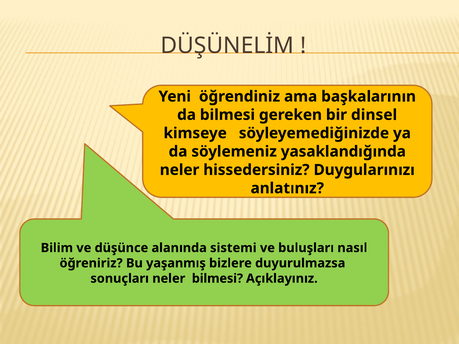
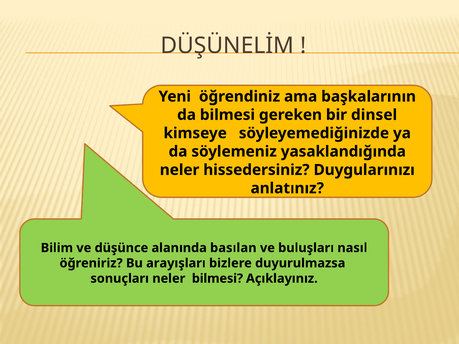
sistemi: sistemi -> basılan (233, 248)
yaşanmış: yaşanmış -> arayışları (176, 263)
